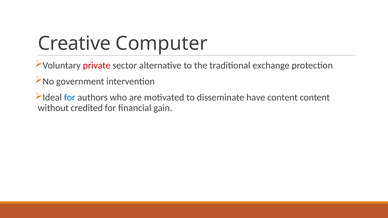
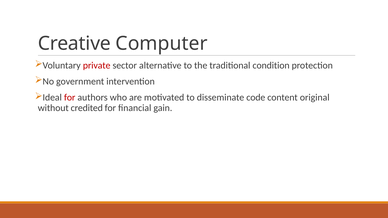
exchange: exchange -> condition (271, 65)
for colour: blue -> red (70, 98)
have: have -> code (256, 98)
content content: content -> original (315, 98)
